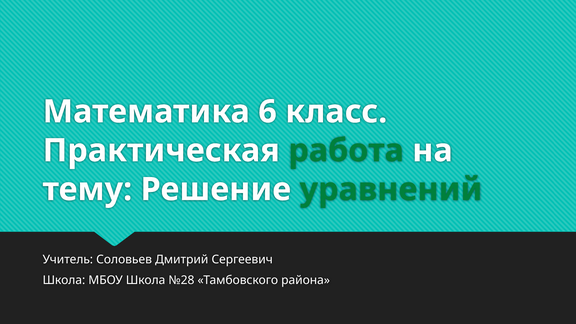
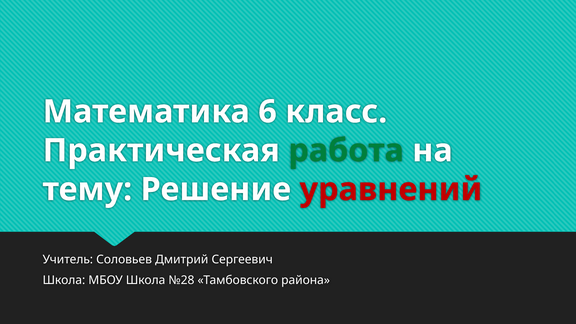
уравнений colour: green -> red (391, 189)
